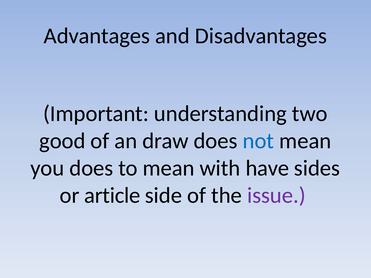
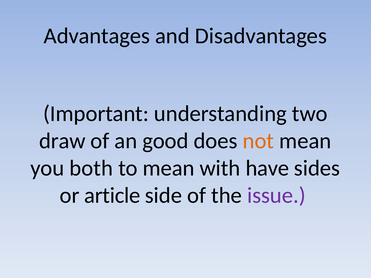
good: good -> draw (62, 141)
draw: draw -> good (165, 141)
not colour: blue -> orange (258, 141)
you does: does -> both (91, 168)
